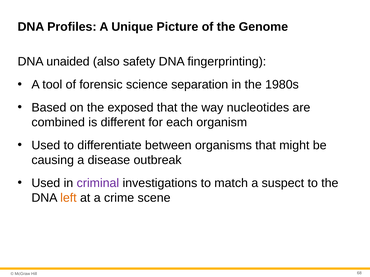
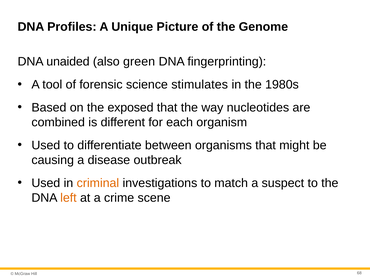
safety: safety -> green (139, 62)
separation: separation -> stimulates (200, 85)
criminal colour: purple -> orange (98, 183)
